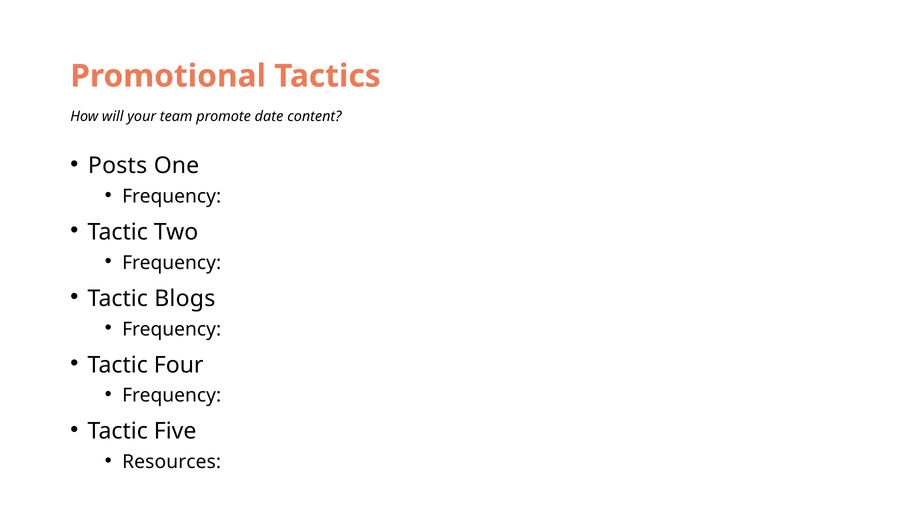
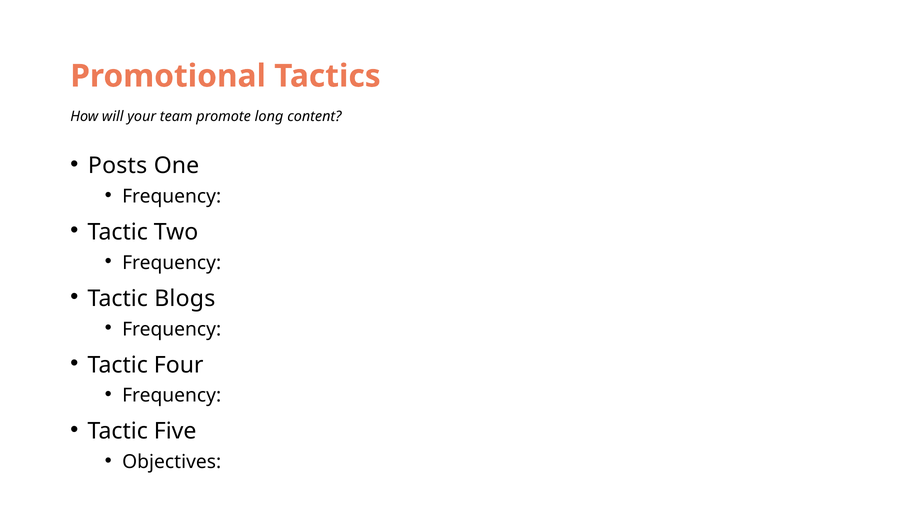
date: date -> long (269, 116)
Resources: Resources -> Objectives (172, 462)
